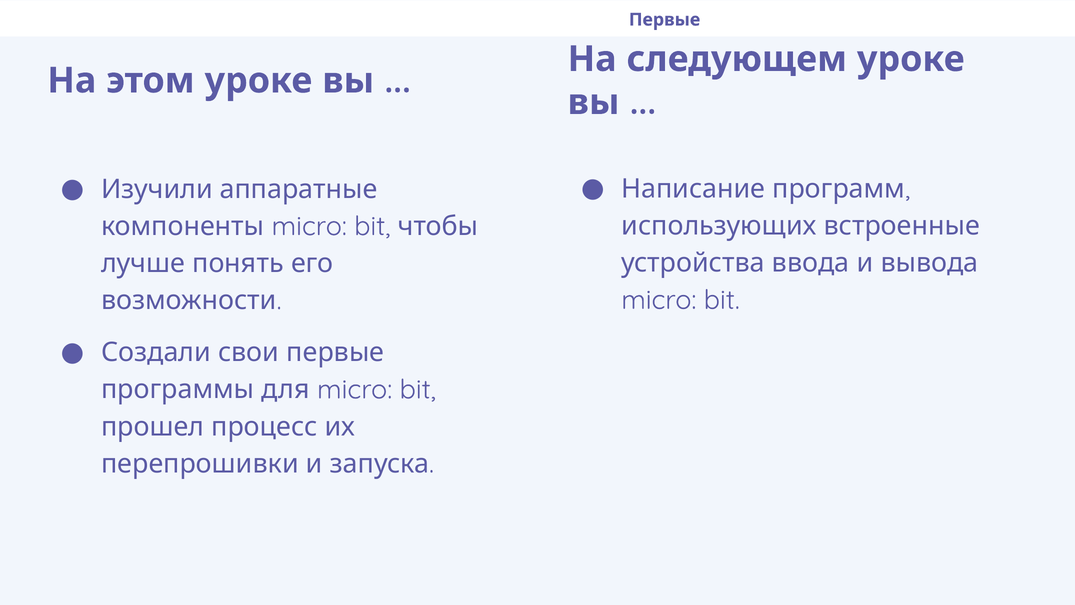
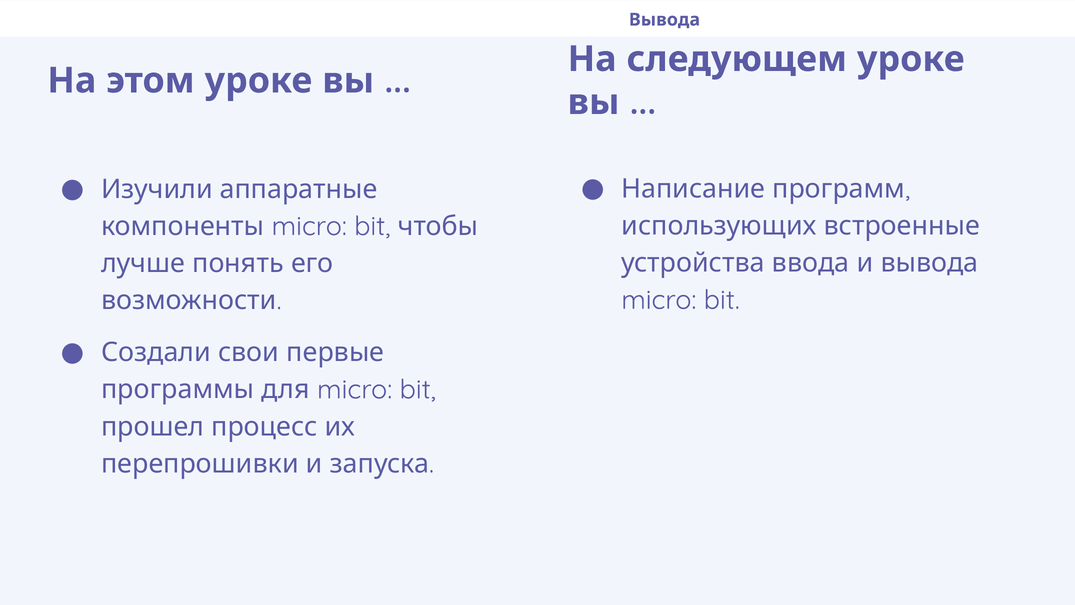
Первые: Первые -> Вывода (664, 20)
